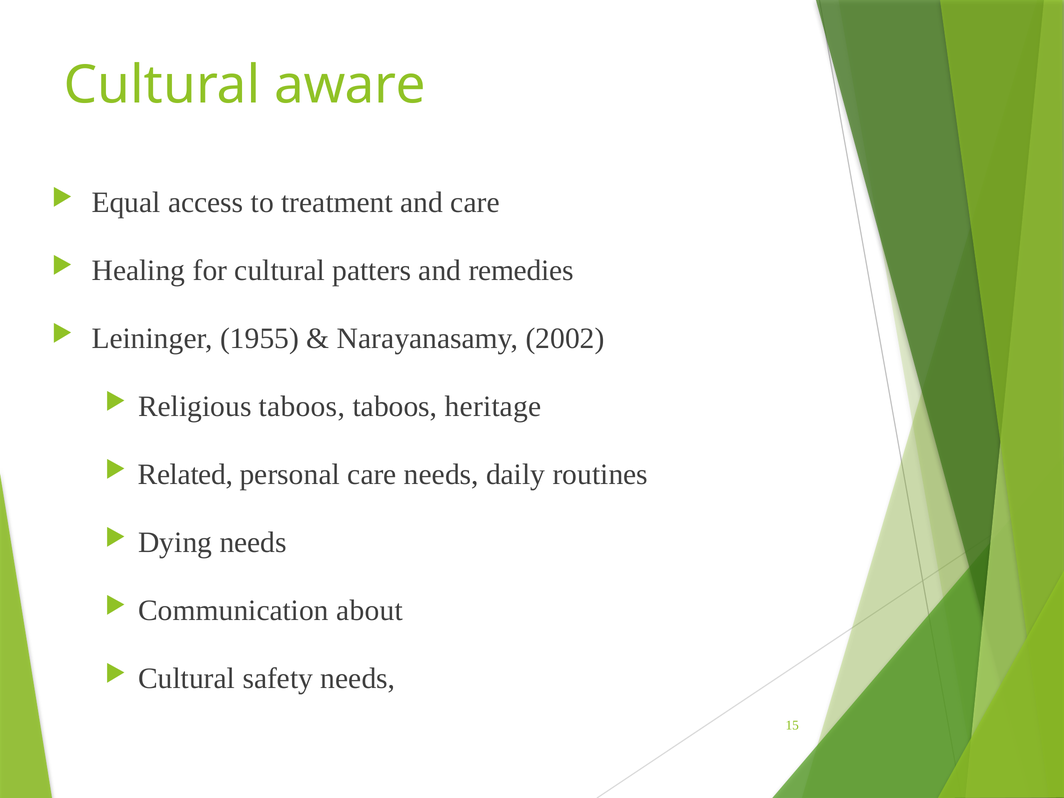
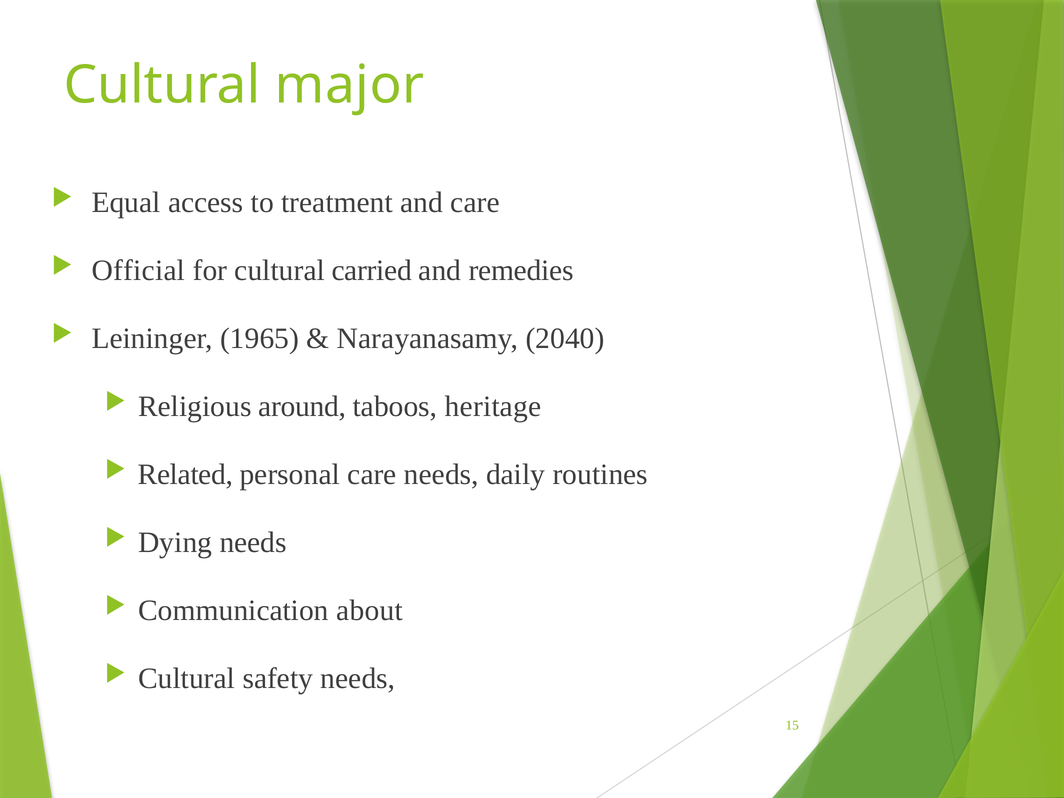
aware: aware -> major (350, 85)
Healing: Healing -> Official (138, 270)
patters: patters -> carried (372, 270)
1955: 1955 -> 1965 (260, 338)
2002: 2002 -> 2040 (565, 338)
Religious taboos: taboos -> around (302, 406)
